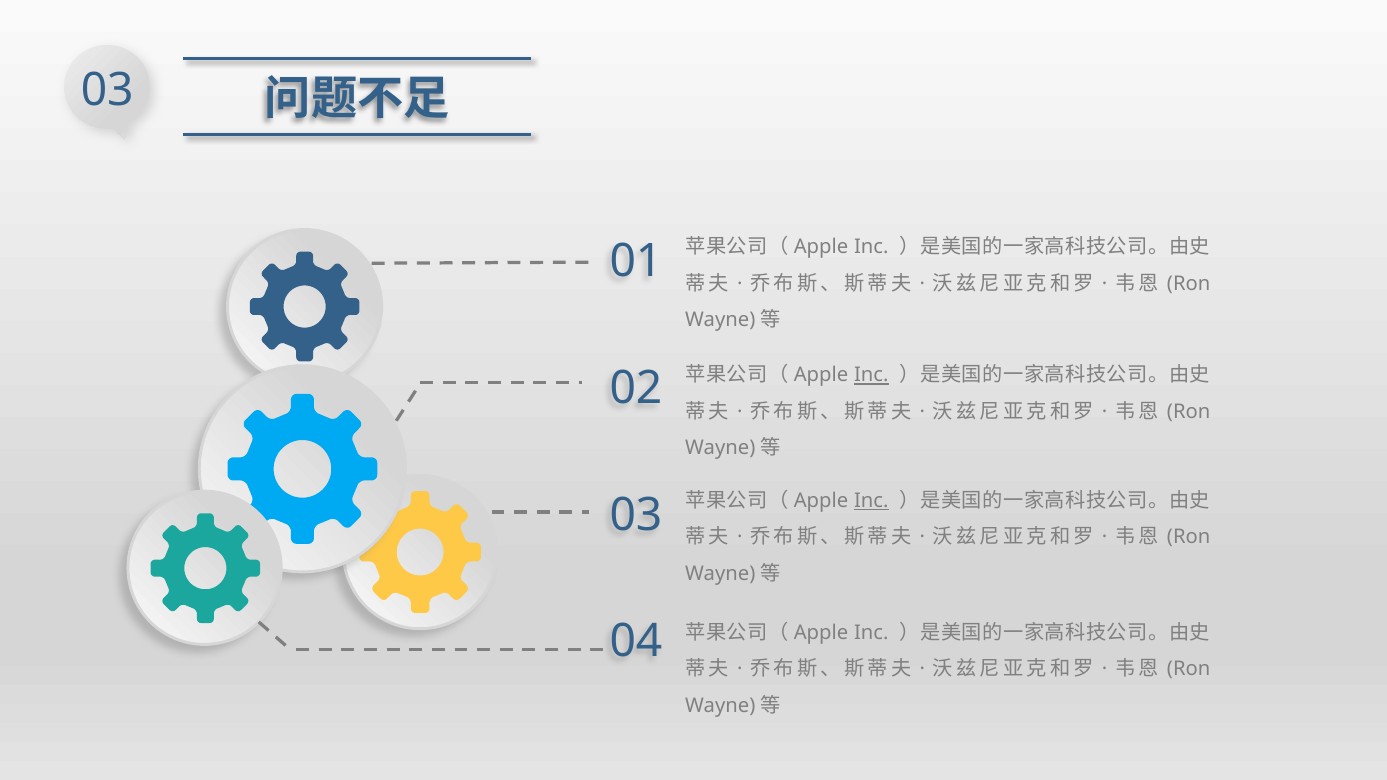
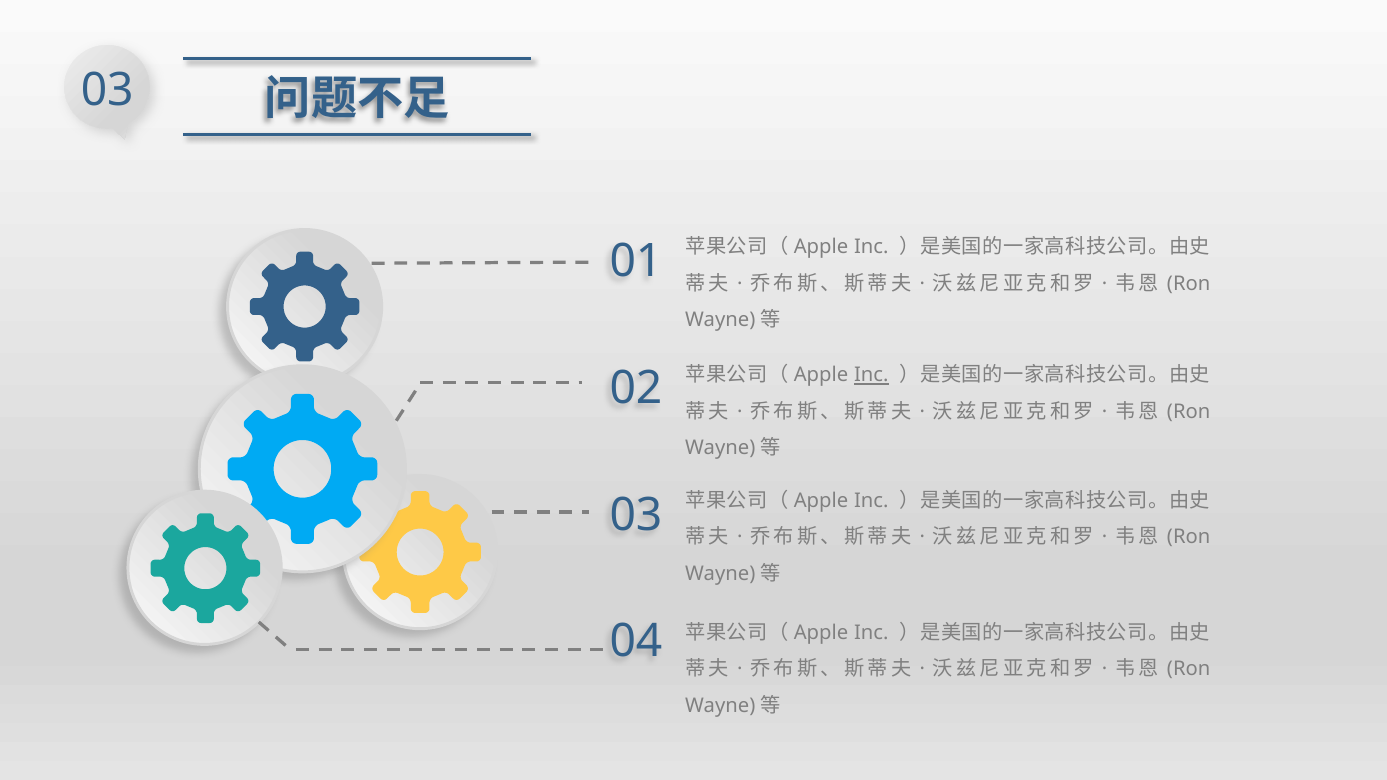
Inc underline: present -> none (871, 501)
